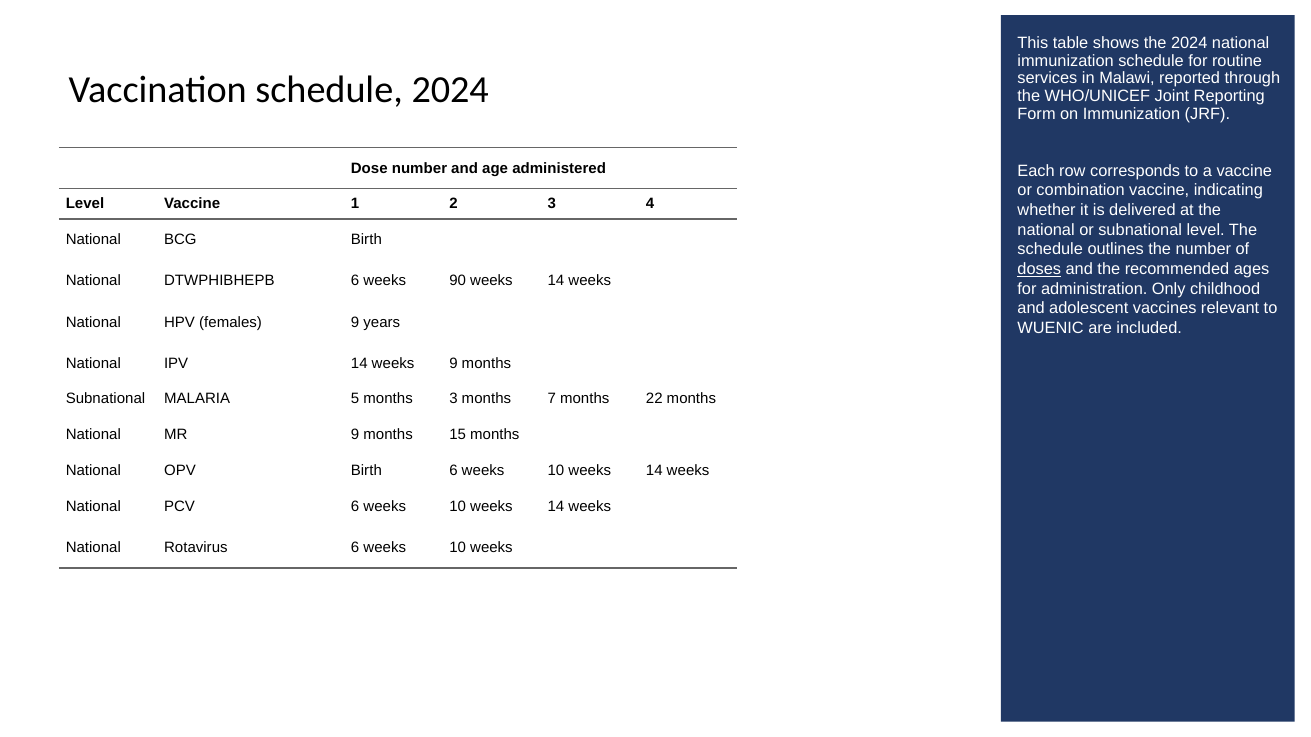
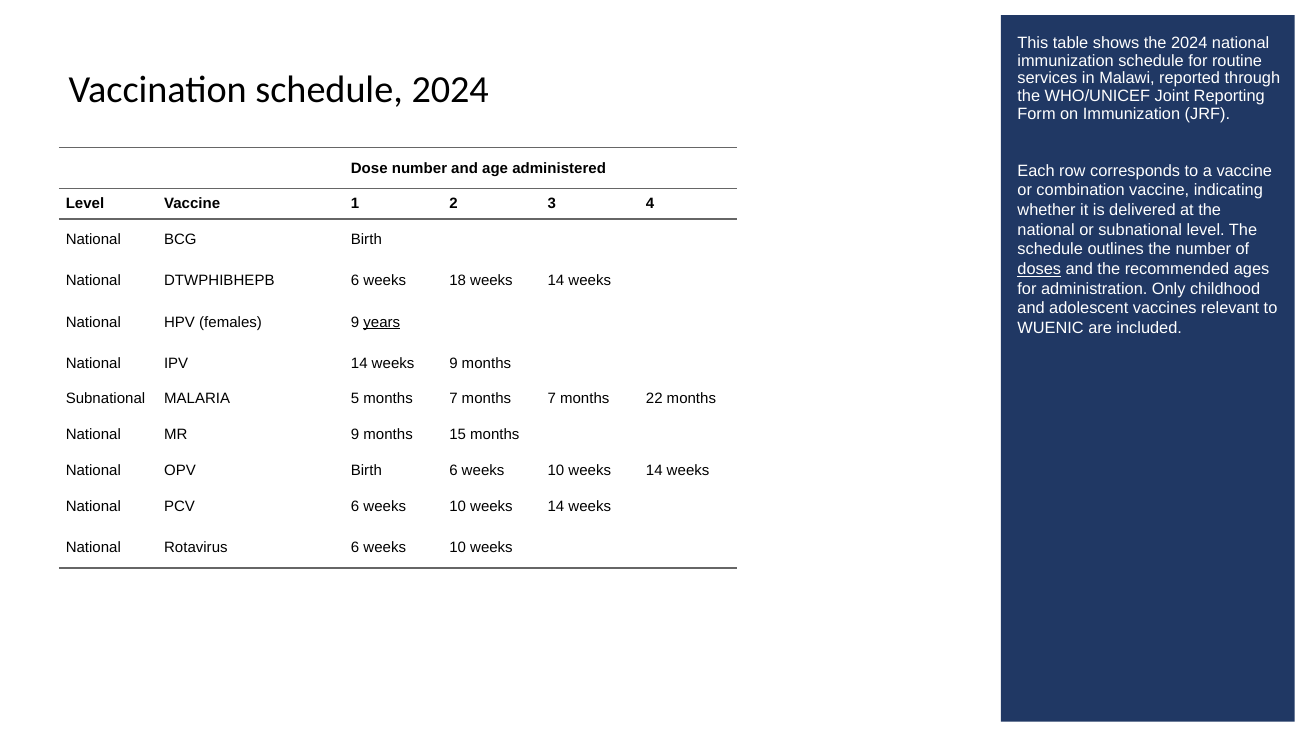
90: 90 -> 18 (458, 281)
years underline: none -> present (382, 322)
5 months 3: 3 -> 7 (453, 399)
